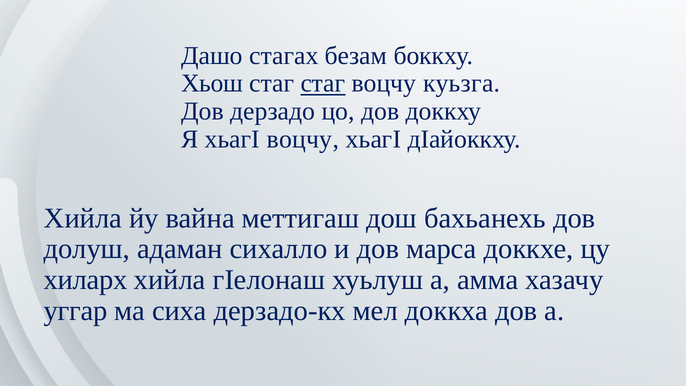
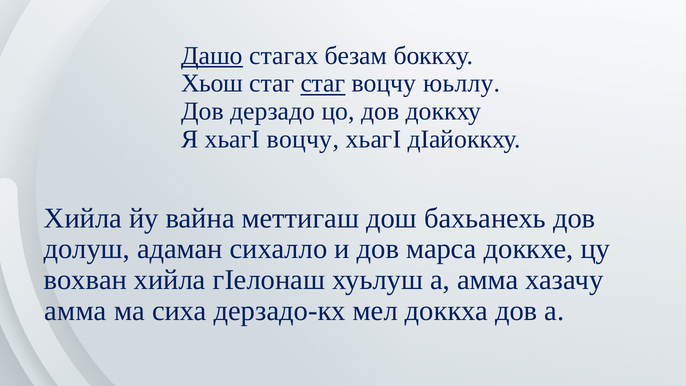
Дашо underline: none -> present (212, 56)
куьзга: куьзга -> юьллу (462, 83)
хиларх: хиларх -> вохван (85, 280)
уггар: уггар -> амма (75, 311)
